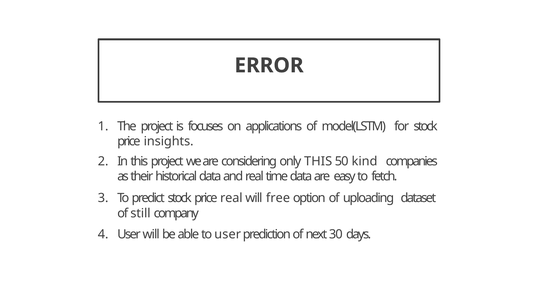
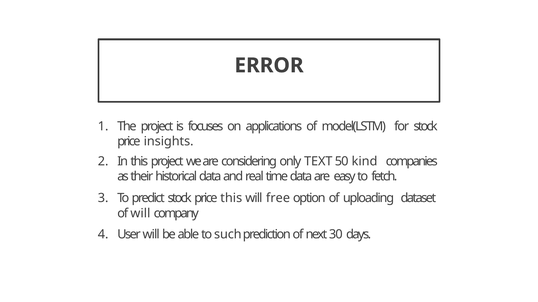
only THIS: THIS -> TEXT (318, 162)
price real: real -> this (231, 198)
of still: still -> will (140, 214)
to user: user -> such (228, 235)
